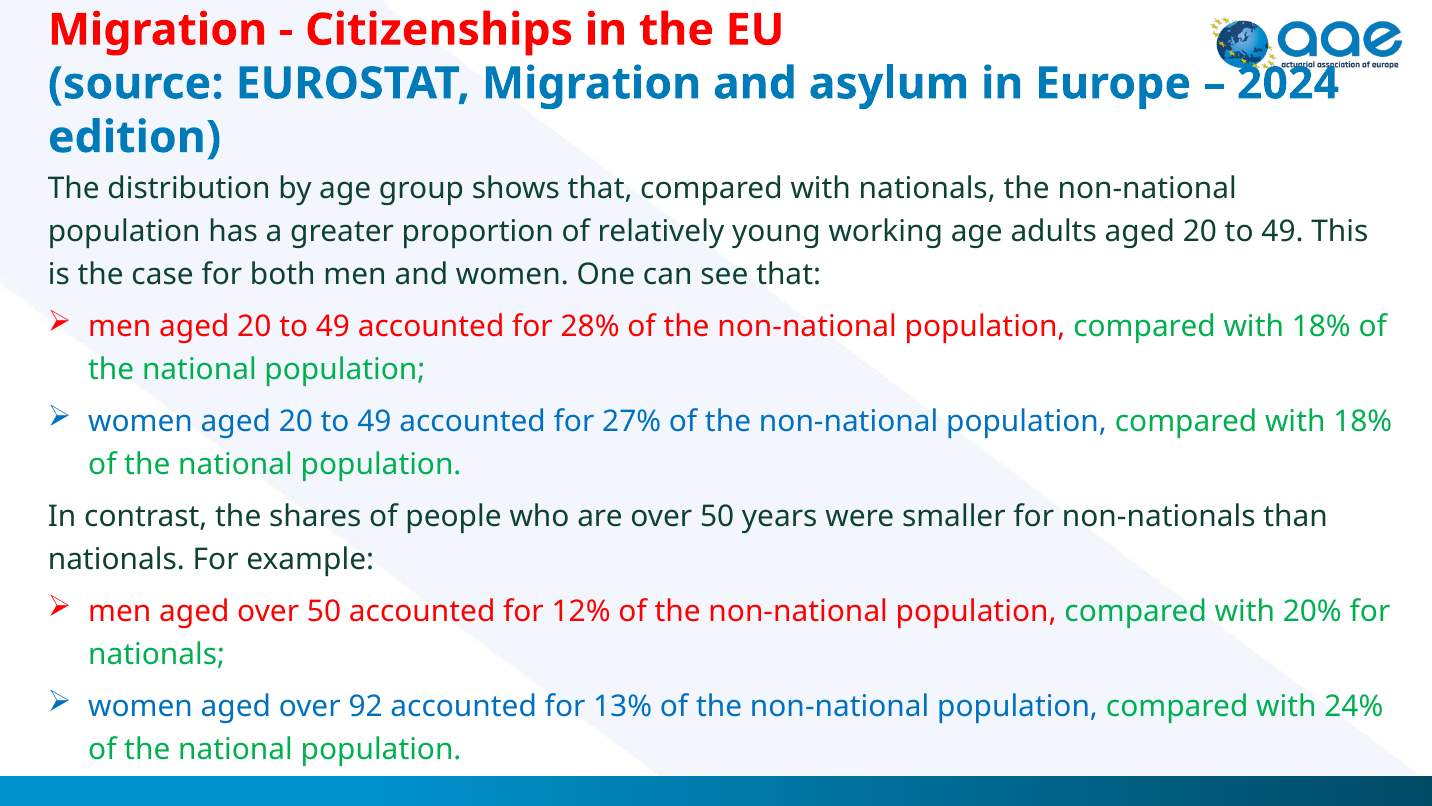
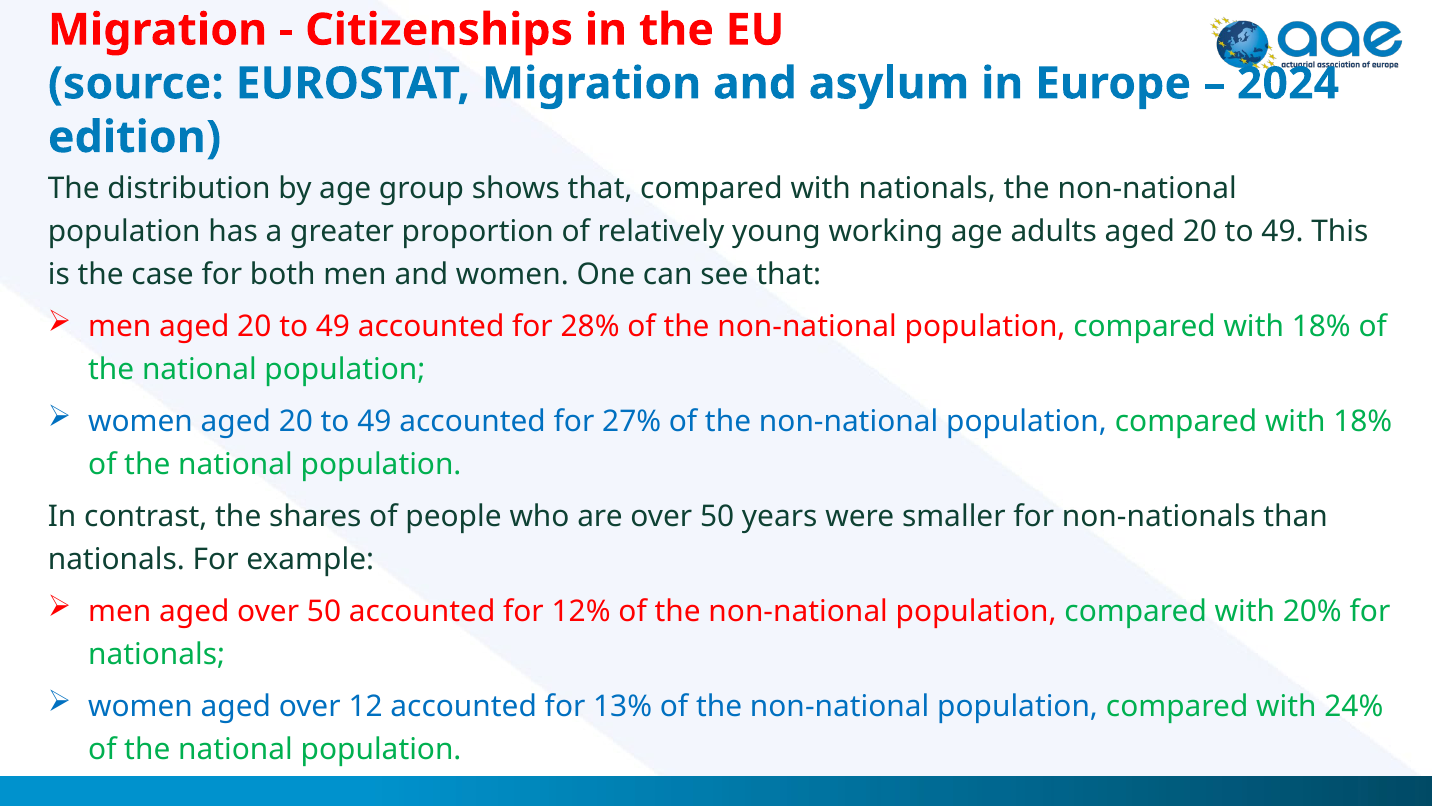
92: 92 -> 12 (366, 706)
